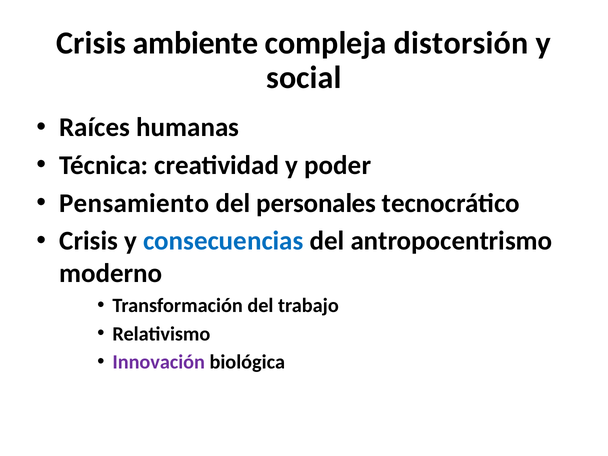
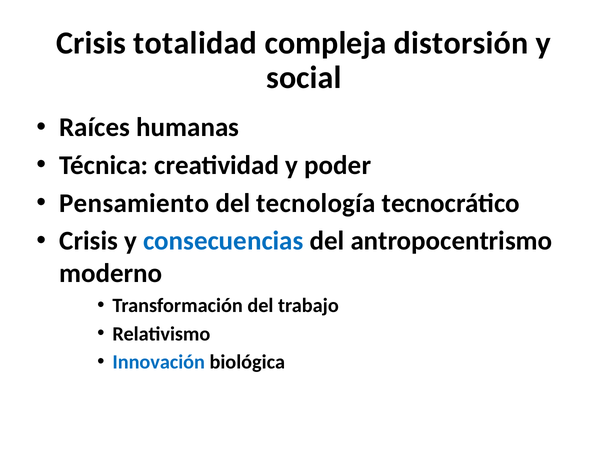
ambiente: ambiente -> totalidad (195, 43)
personales: personales -> tecnología (316, 203)
Innovación colour: purple -> blue (159, 362)
